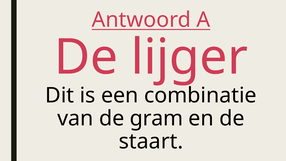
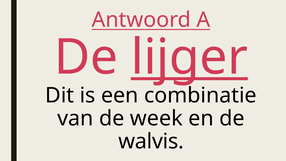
lijger underline: none -> present (189, 57)
gram: gram -> week (156, 118)
staart: staart -> walvis (151, 141)
